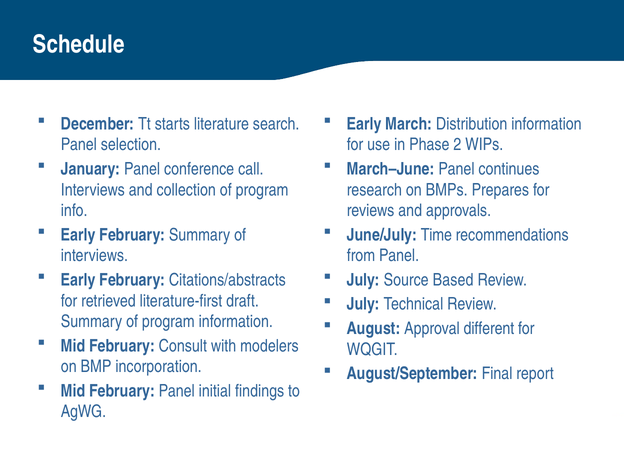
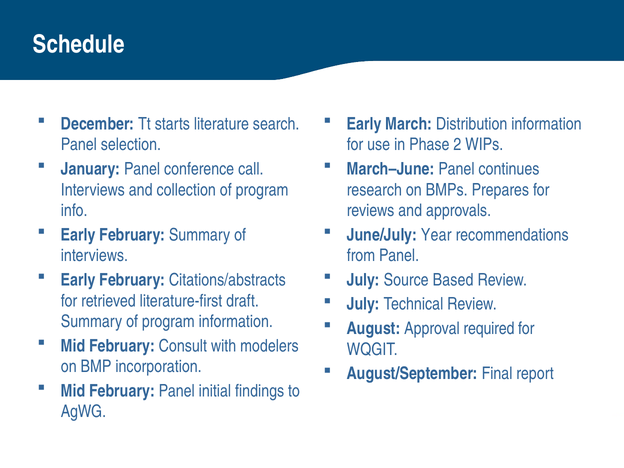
Time: Time -> Year (436, 235)
different: different -> required (489, 329)
